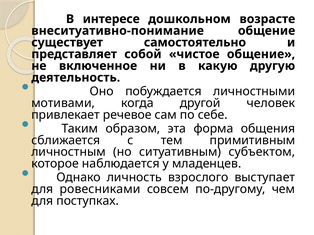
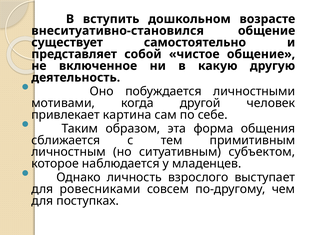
интересе: интересе -> вступить (111, 19)
внеситуативно-понимание: внеситуативно-понимание -> внеситуативно-становился (118, 31)
речевое: речевое -> картина (127, 115)
